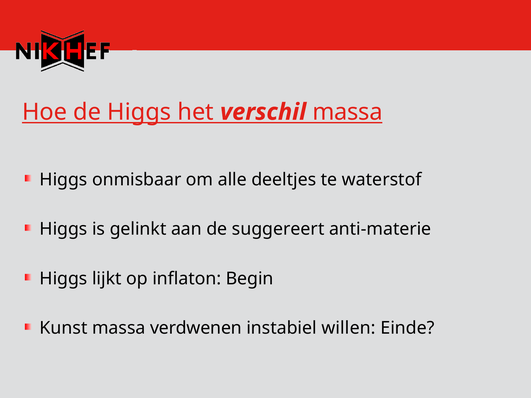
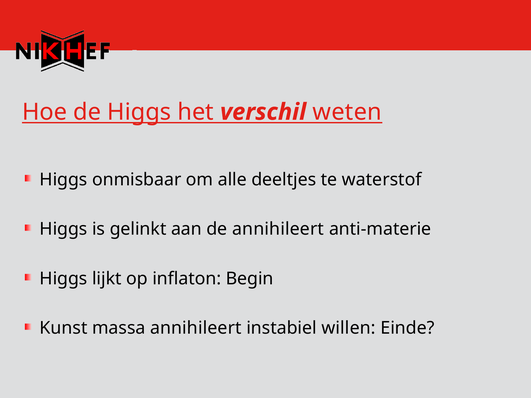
verschil massa: massa -> weten (347, 112)
de suggereert: suggereert -> annihileert (278, 229)
massa verdwenen: verdwenen -> annihileert (196, 328)
